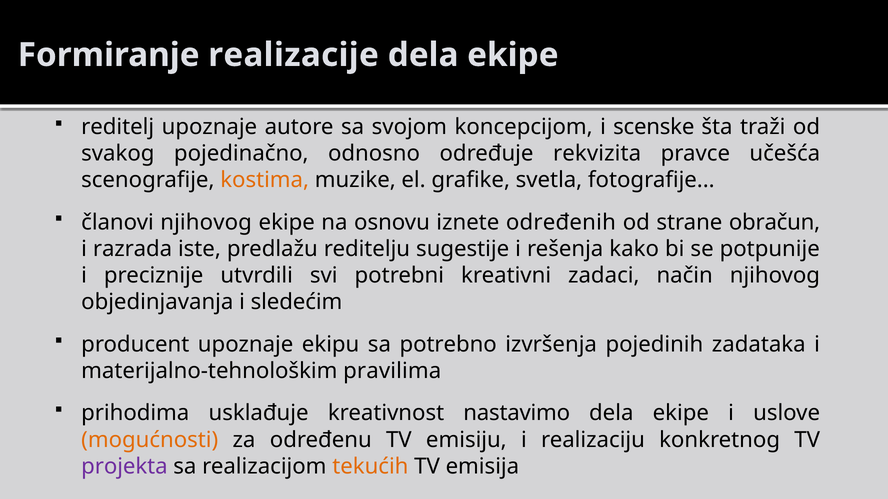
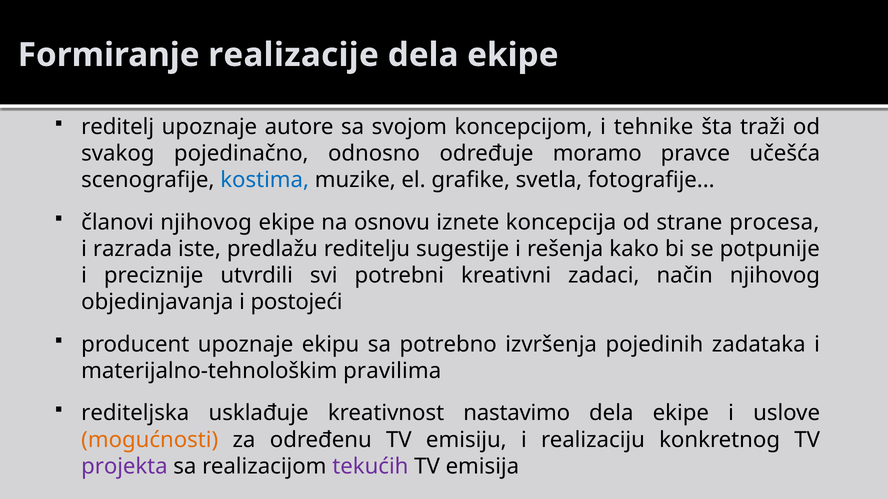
scenske: scenske -> tehnike (654, 127)
rekvizita: rekvizita -> moramo (597, 154)
kostima colour: orange -> blue (265, 180)
određenih: određenih -> koncepcija (561, 222)
obračun: obračun -> procesa (774, 222)
sledećim: sledećim -> postojeći (297, 302)
prihodima: prihodima -> rediteljska (135, 413)
tekućih colour: orange -> purple (370, 467)
